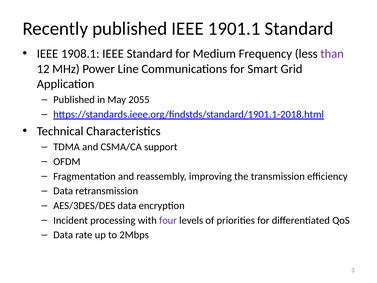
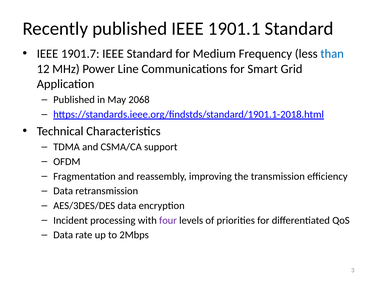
1908.1: 1908.1 -> 1901.7 (80, 54)
than colour: purple -> blue (332, 54)
2055: 2055 -> 2068 (139, 100)
